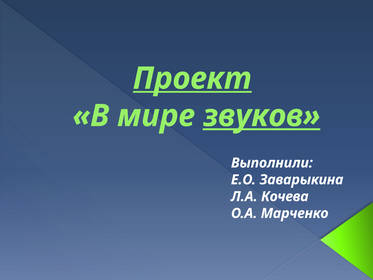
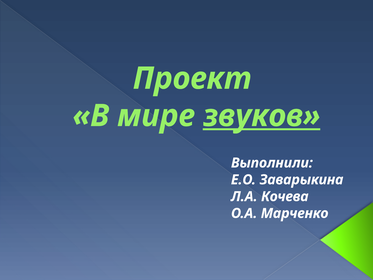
Проект underline: present -> none (192, 78)
